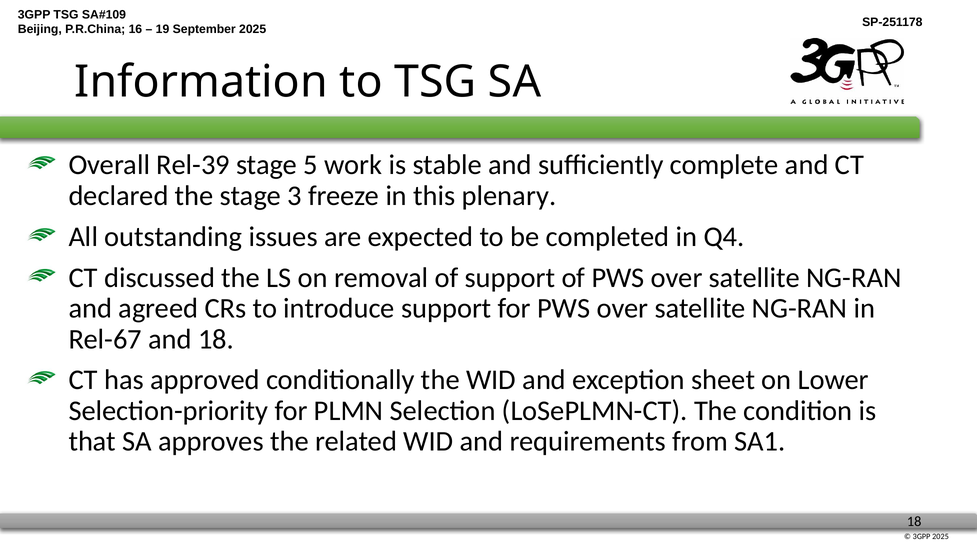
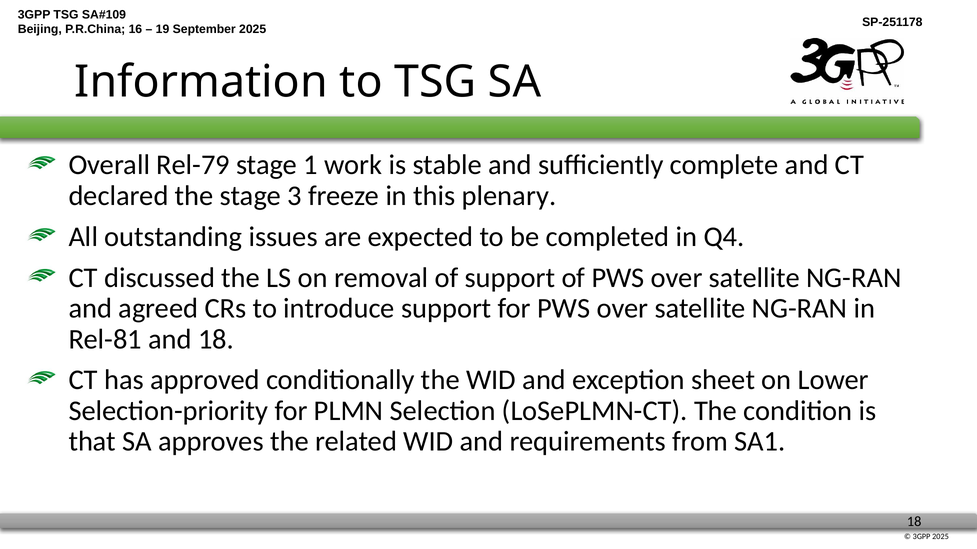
Rel-39: Rel-39 -> Rel-79 (193, 165)
5: 5 -> 1 (311, 165)
Rel-67: Rel-67 -> Rel-81 (105, 339)
